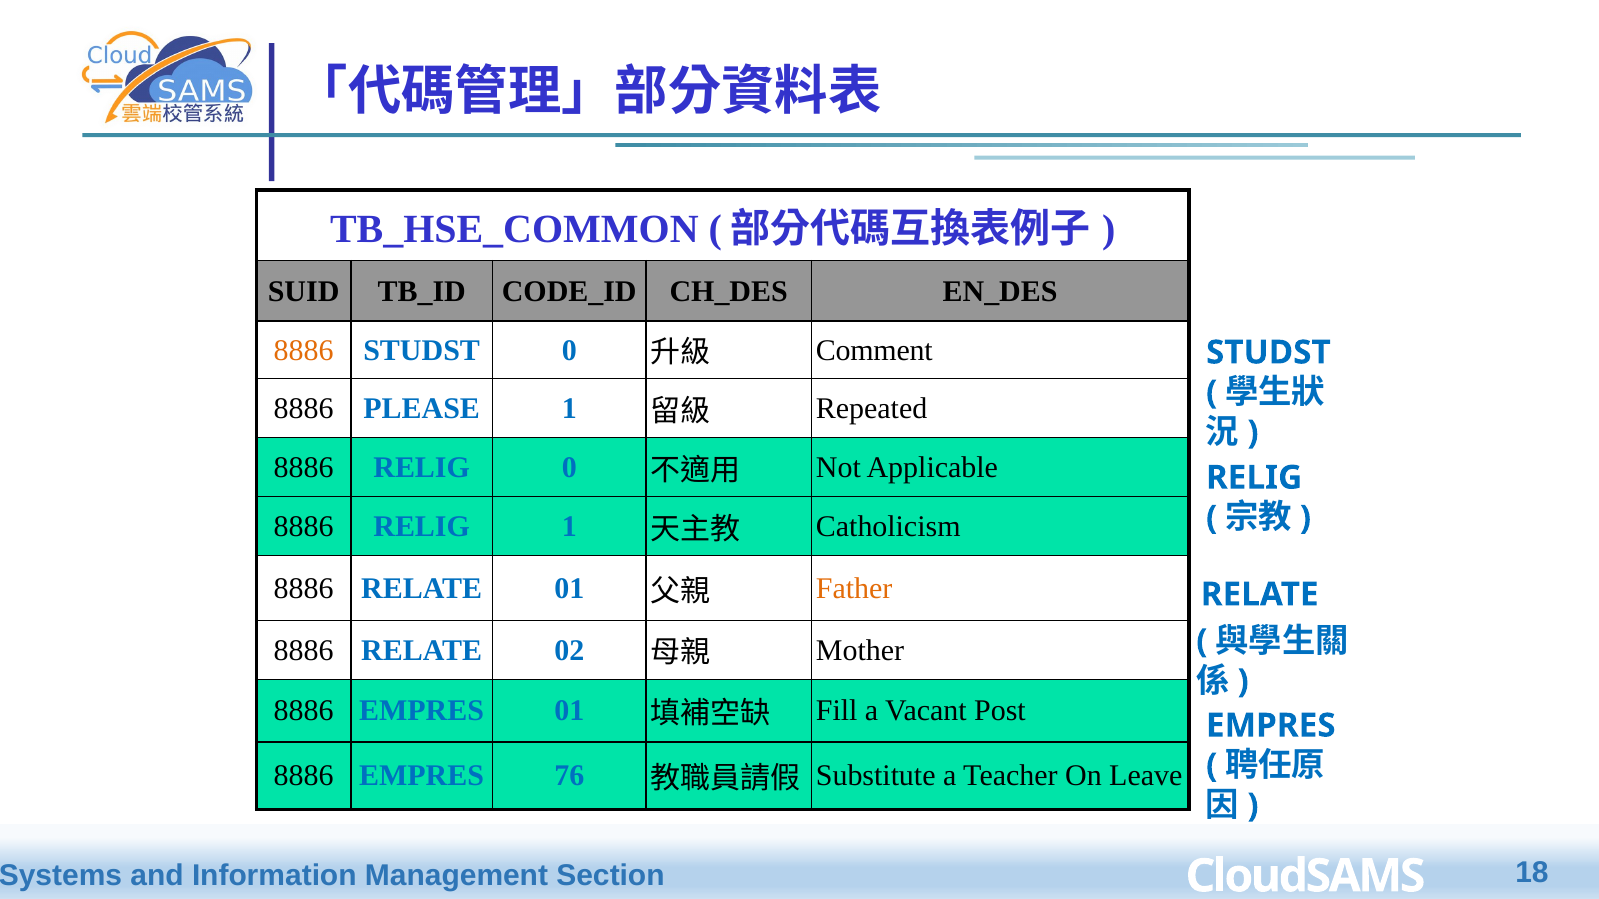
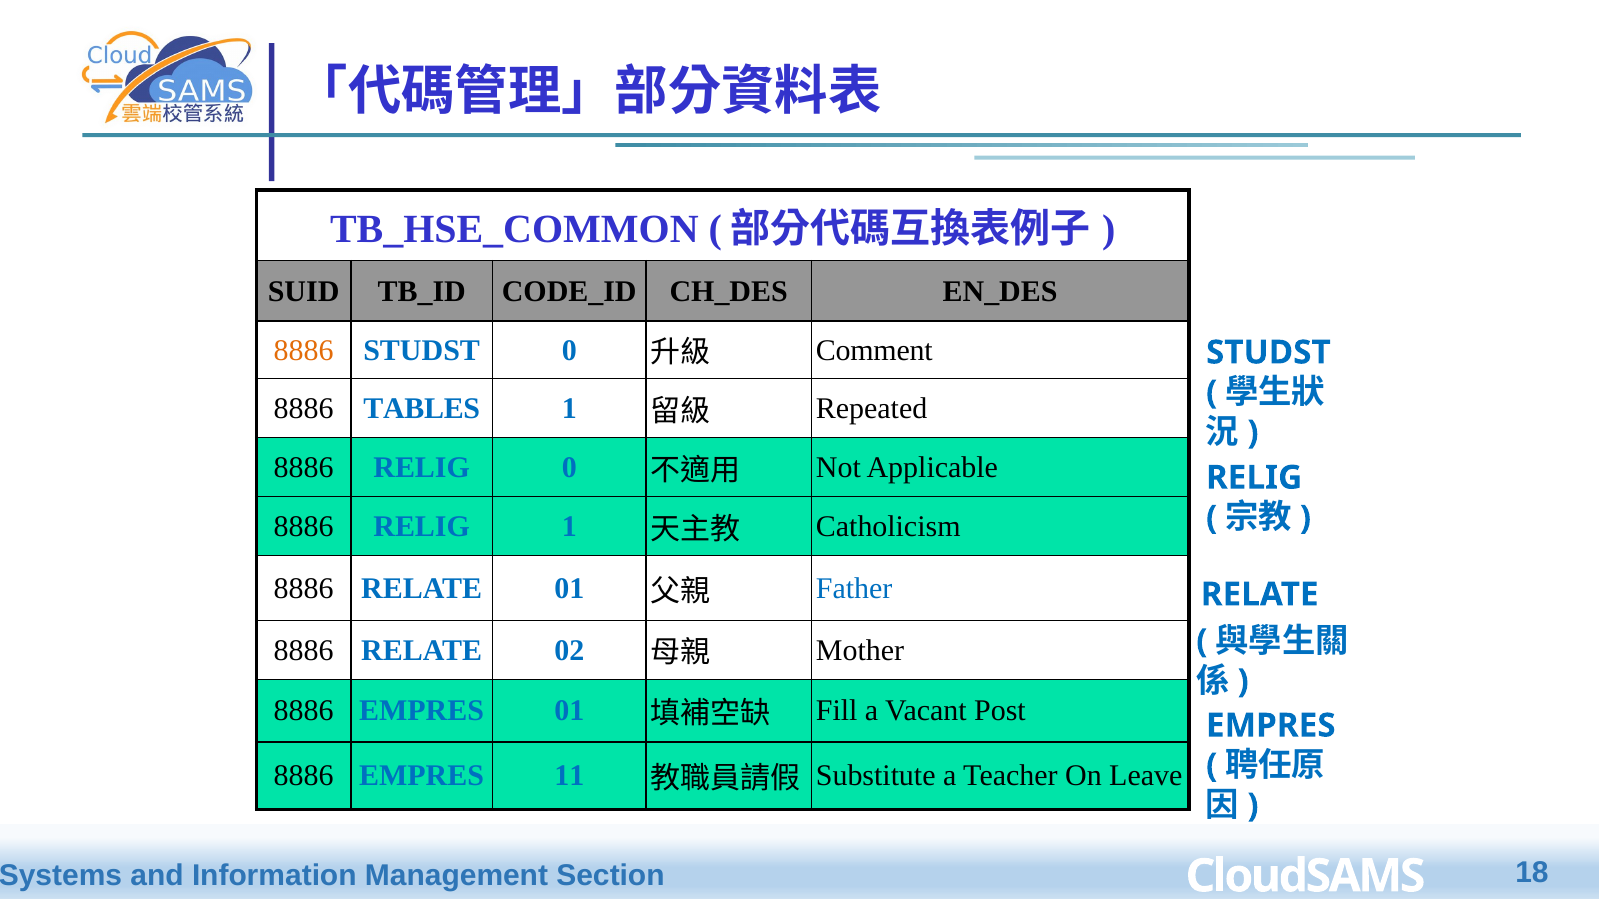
PLEASE: PLEASE -> TABLES (422, 409)
Father colour: orange -> blue (854, 589)
76: 76 -> 11 (569, 776)
